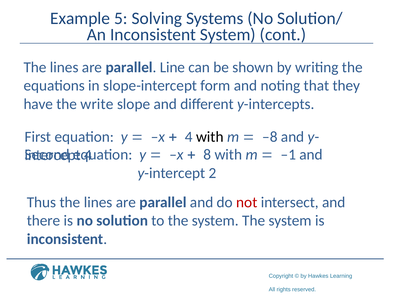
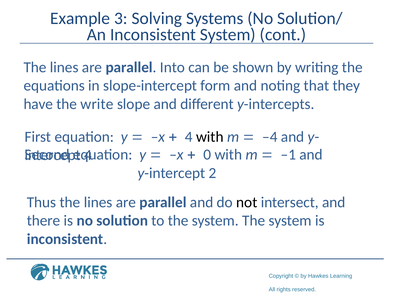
5: 5 -> 3 (121, 18)
Line: Line -> Into (172, 67)
–8: –8 -> –4 (270, 137)
8: 8 -> 0 (207, 155)
not colour: red -> black (247, 202)
